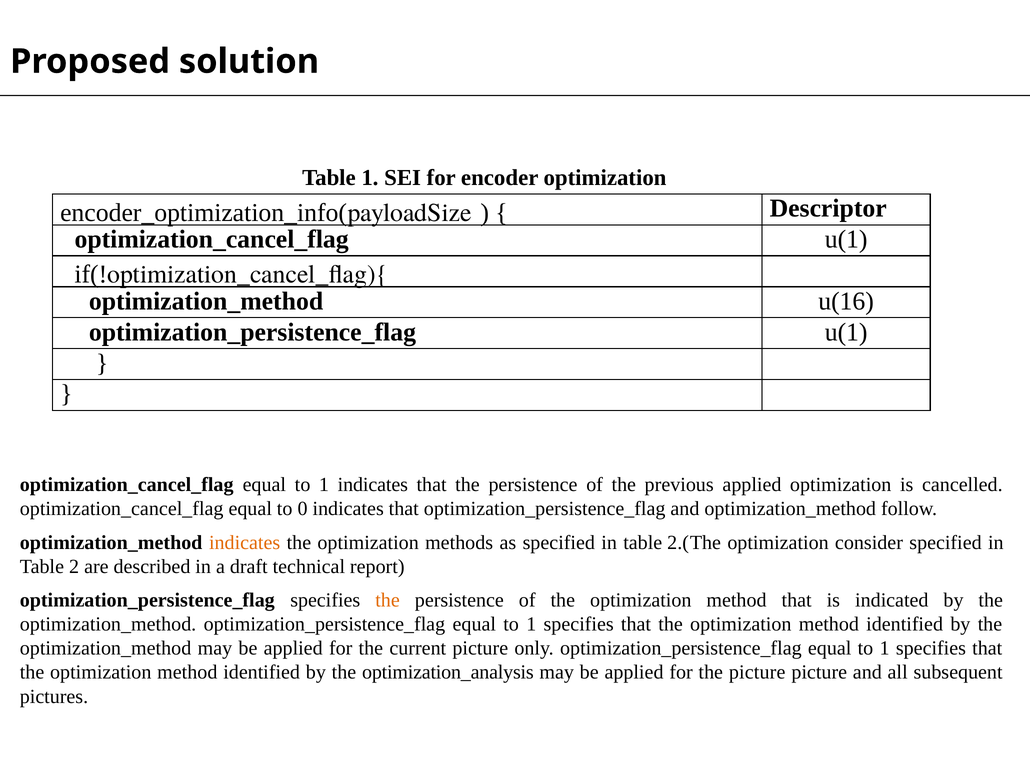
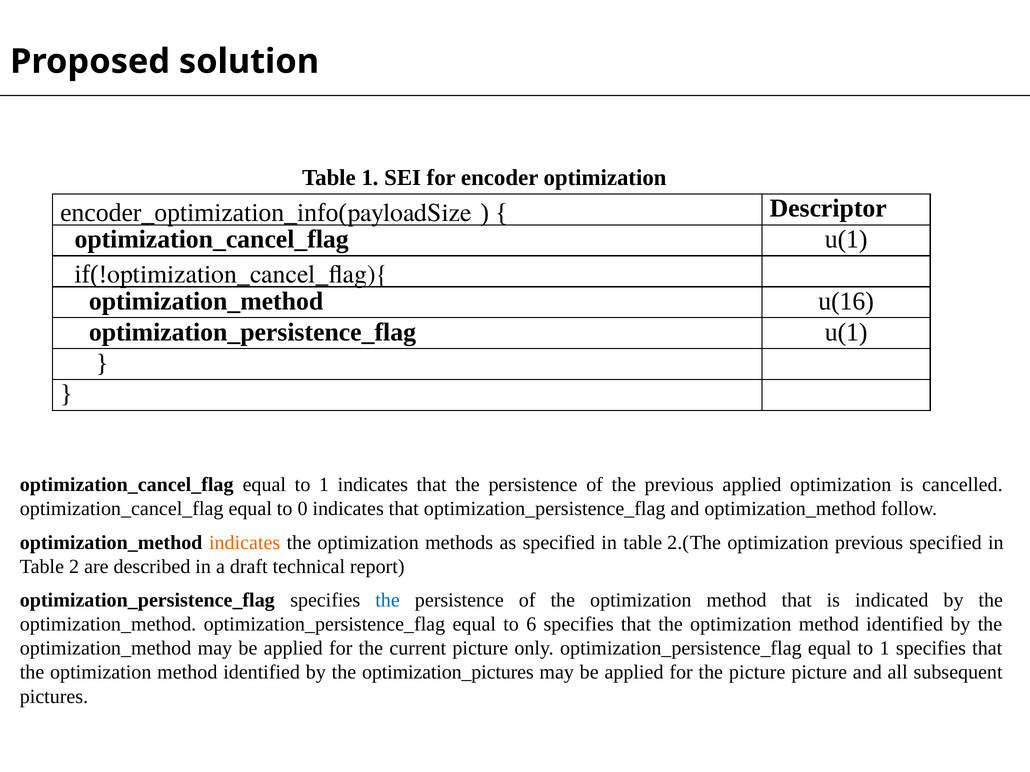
optimization consider: consider -> previous (869, 543)
the colour: orange -> blue (388, 601)
1: 1 -> 6 (531, 625)
optimization_analysis: optimization_analysis -> optimization_pictures (448, 673)
